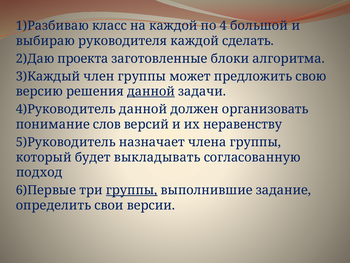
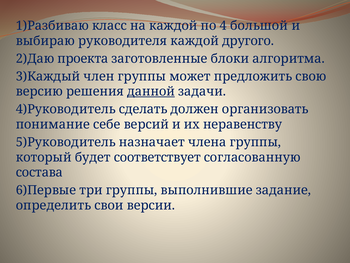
сделать: сделать -> другого (248, 41)
4)Руководитель данной: данной -> сделать (143, 109)
слов: слов -> себе (107, 124)
выкладывать: выкладывать -> соответствует (157, 157)
подход: подход -> состава (39, 172)
группы underline: present -> none (132, 190)
